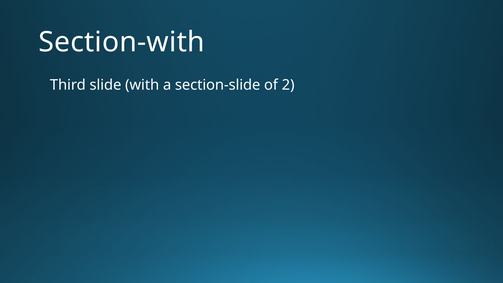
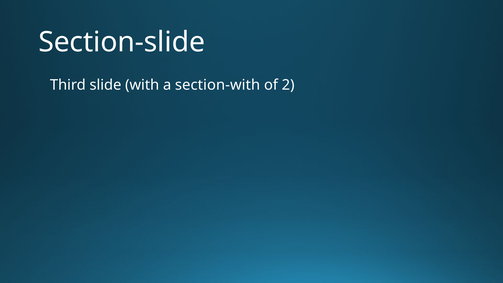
Section-with: Section-with -> Section-slide (122, 42)
section-slide: section-slide -> section-with (218, 85)
